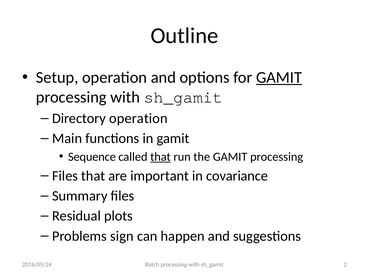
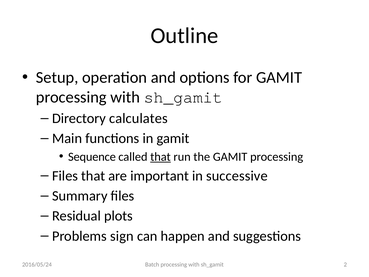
GAMIT underline: present -> none (279, 77)
Directory operation: operation -> calculates (138, 118)
covariance: covariance -> successive (237, 176)
